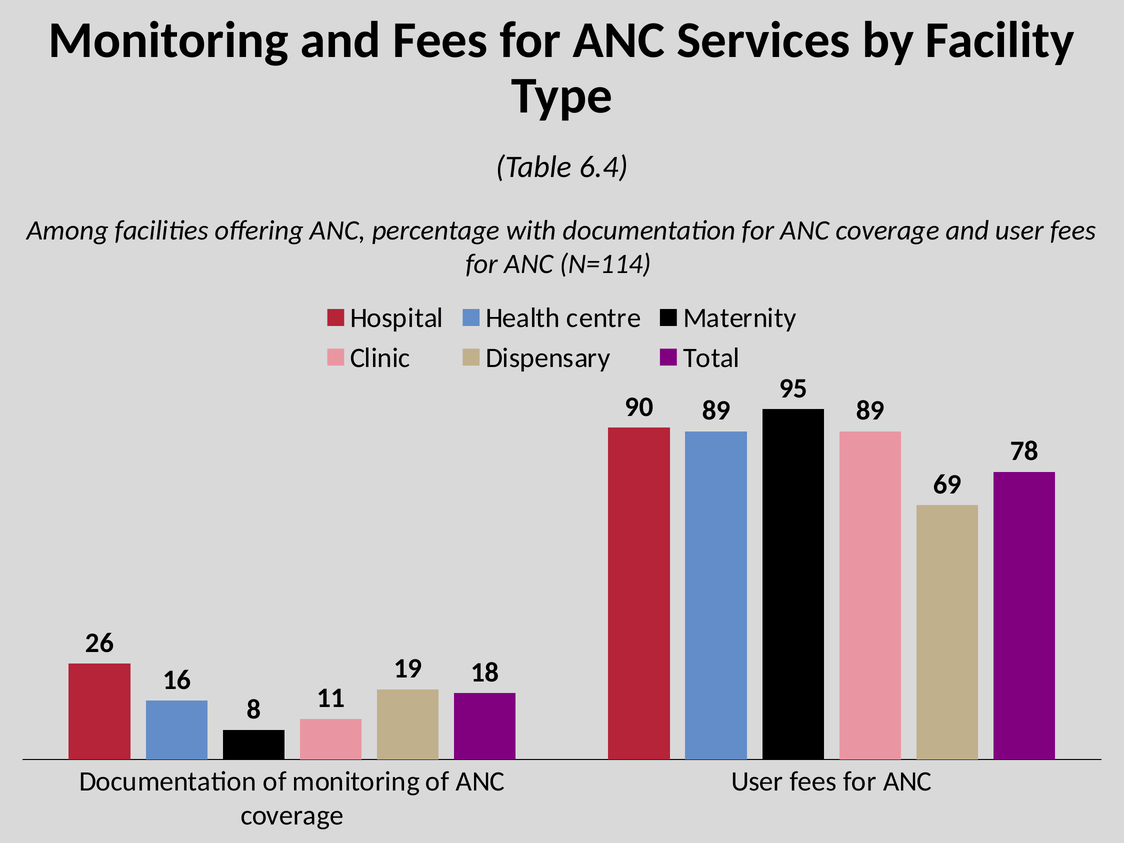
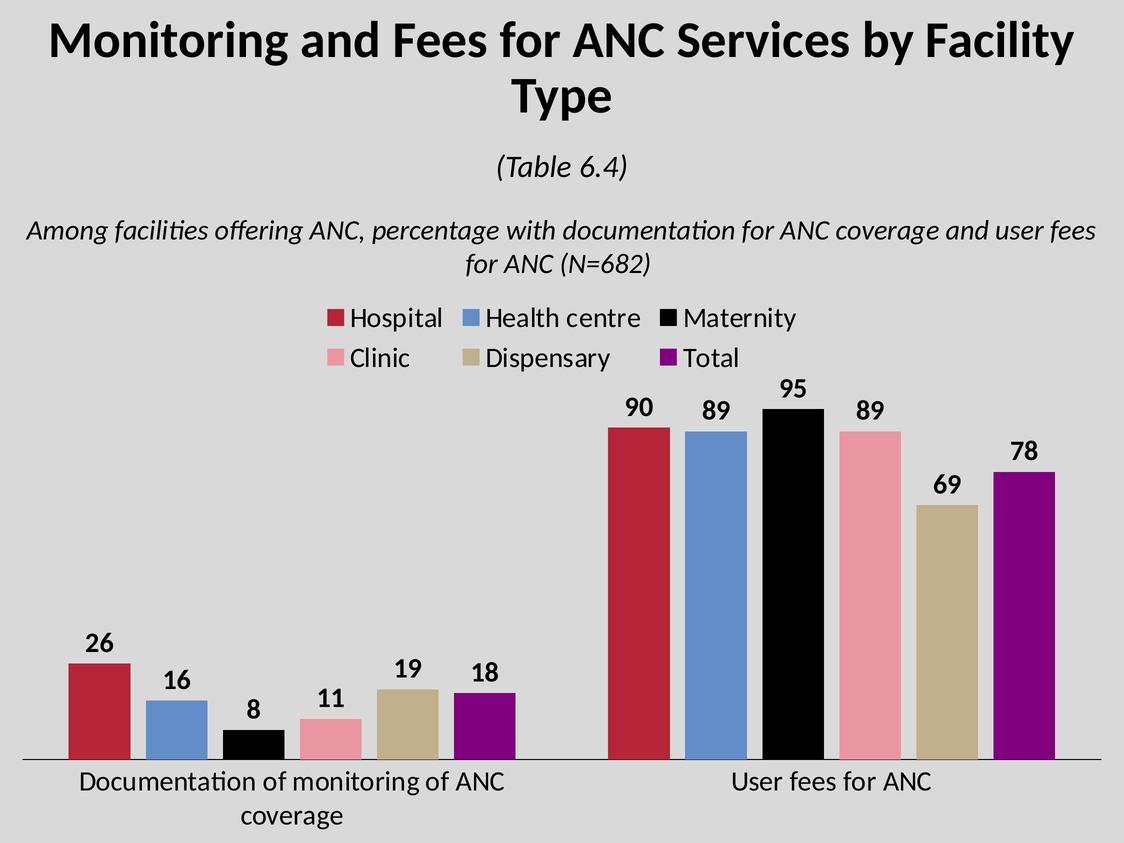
N=114: N=114 -> N=682 (606, 264)
